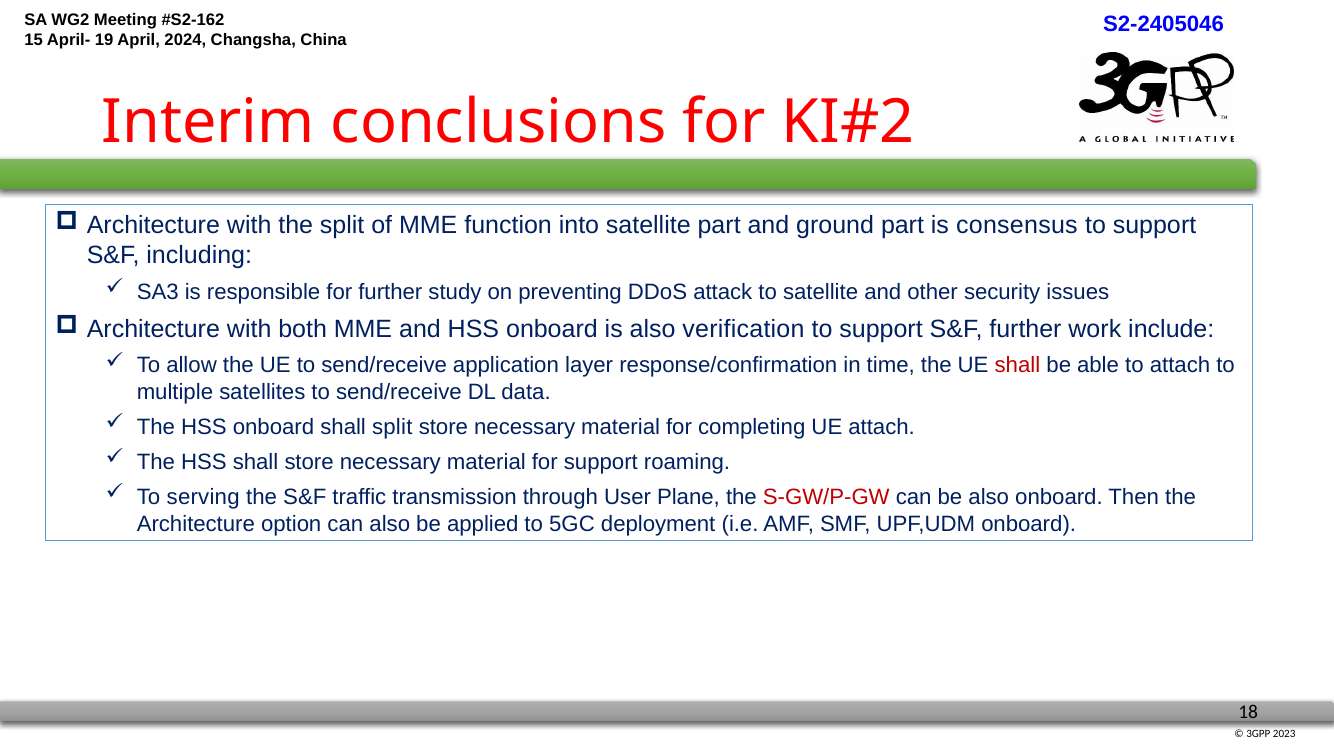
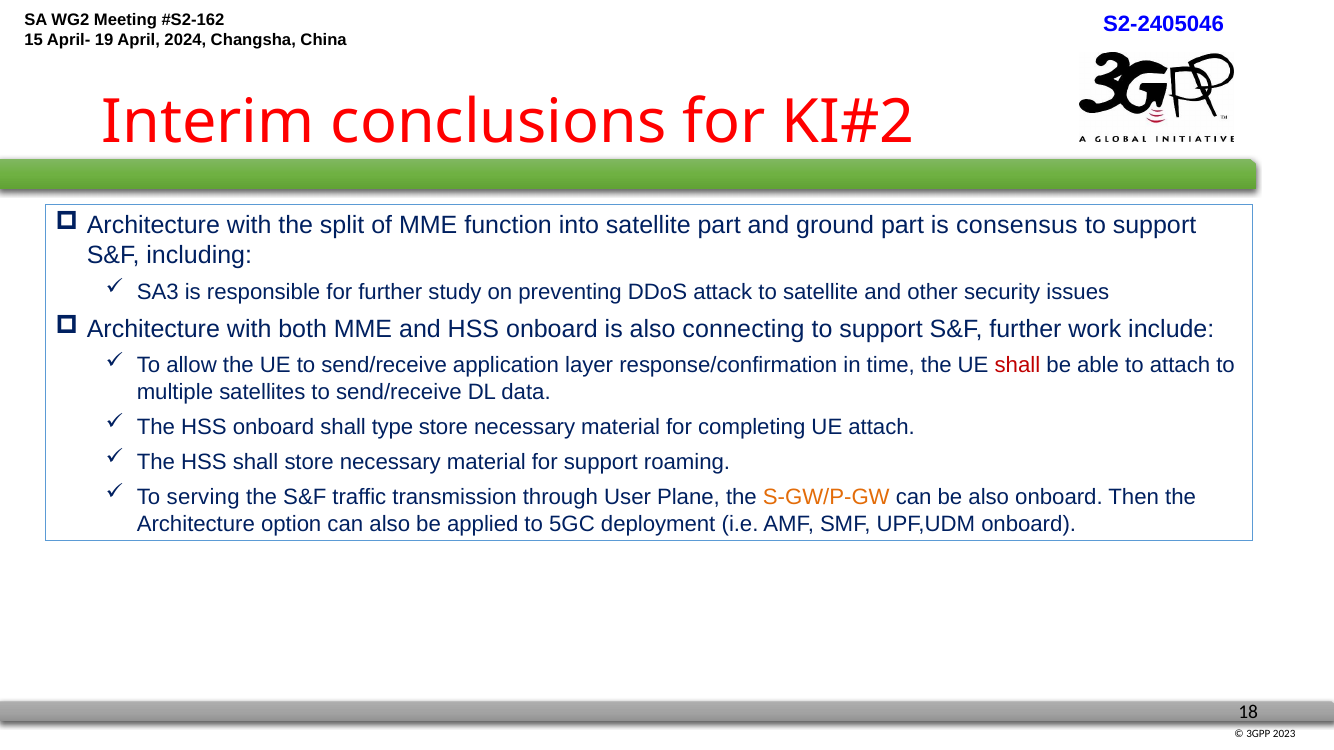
verification: verification -> connecting (744, 329)
shall split: split -> type (392, 427)
S-GW/P-GW colour: red -> orange (826, 497)
